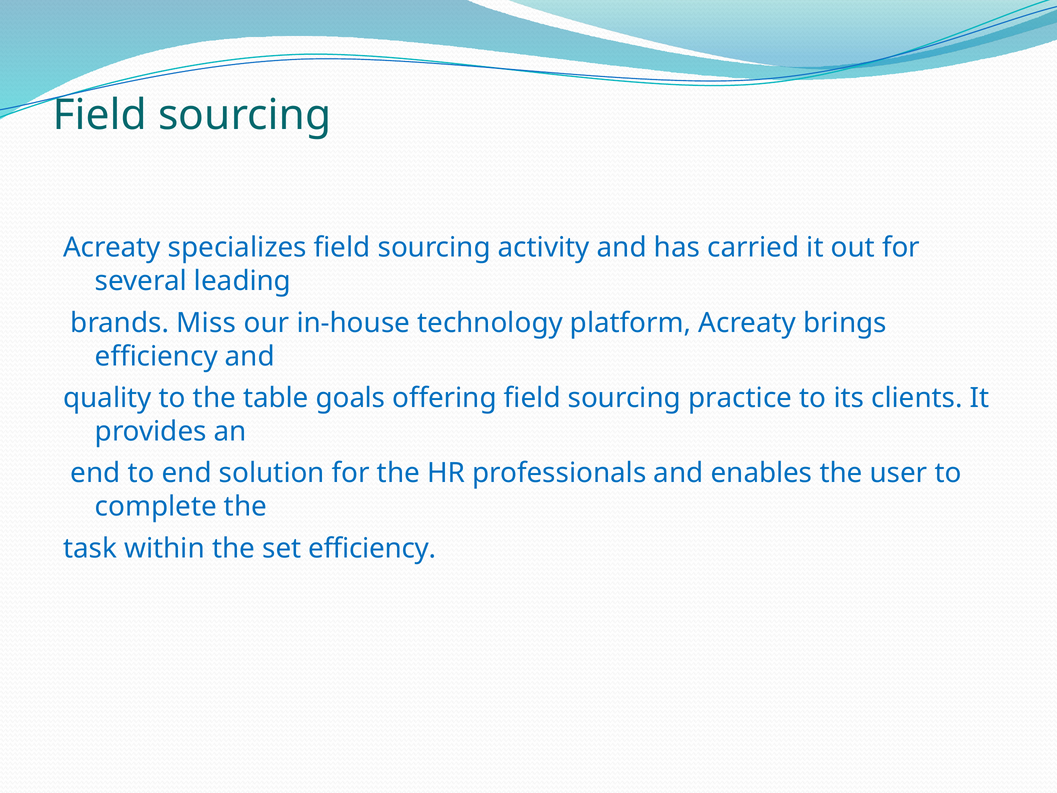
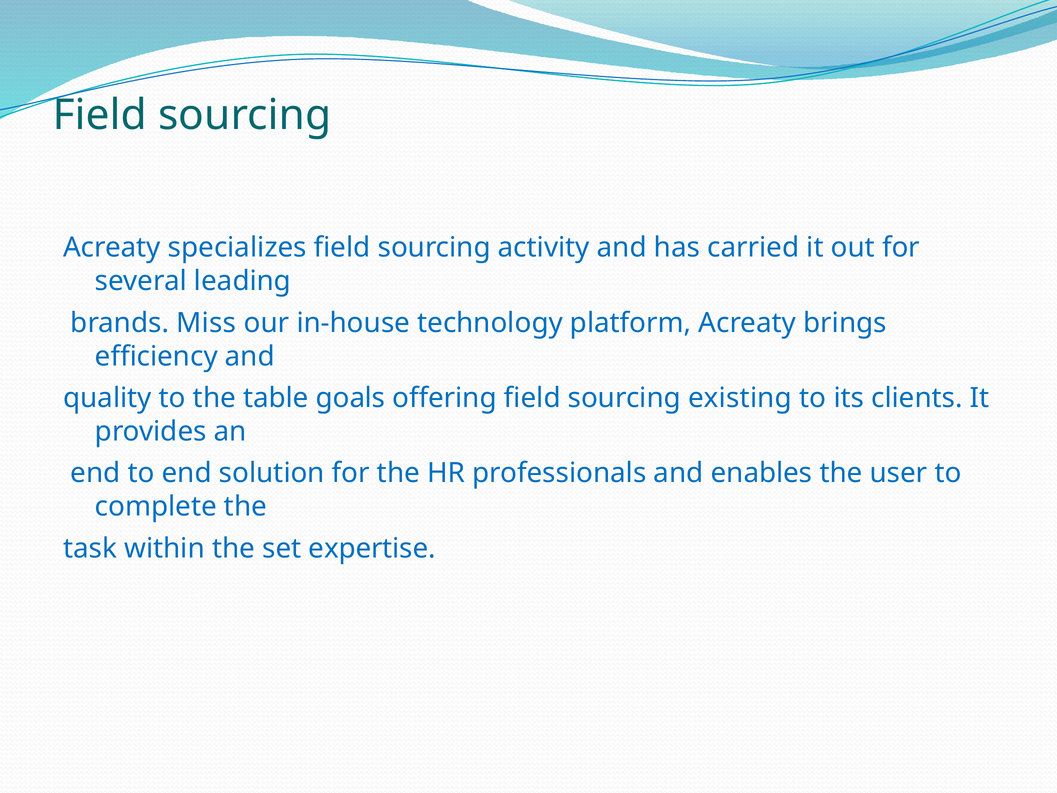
practice: practice -> existing (740, 398)
set efficiency: efficiency -> expertise (372, 548)
